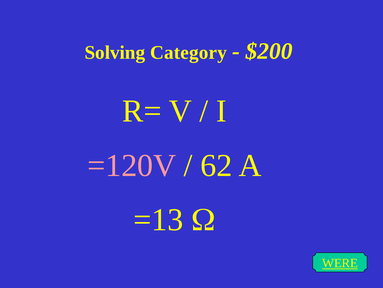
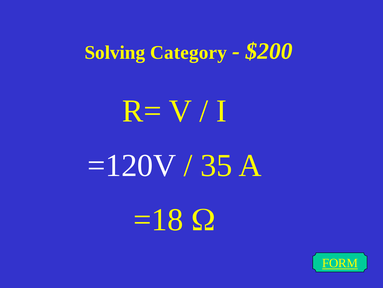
=120V colour: pink -> white (132, 165)
62: 62 -> 35 (216, 165)
=13: =13 -> =18 (158, 219)
WERE: WERE -> FORM (340, 263)
